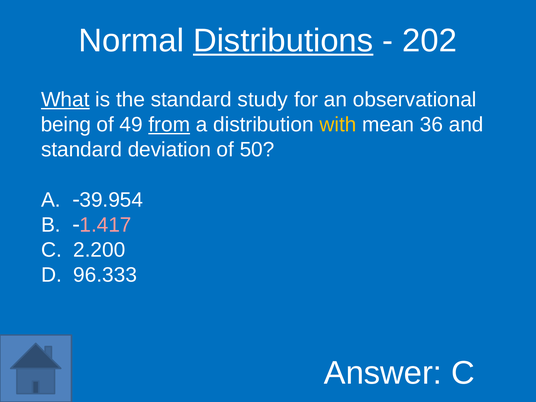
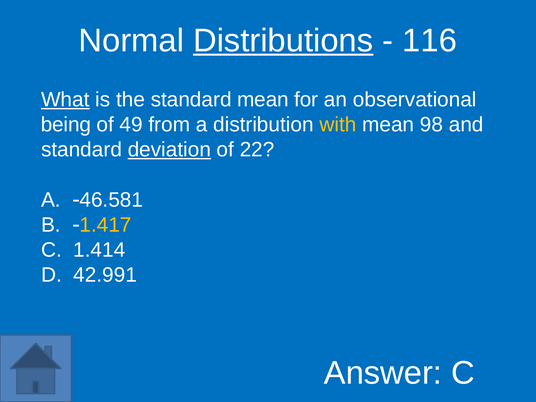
202: 202 -> 116 (430, 41)
standard study: study -> mean (263, 100)
from underline: present -> none (169, 125)
36: 36 -> 98 (432, 125)
deviation underline: none -> present (169, 150)
50: 50 -> 22 (257, 150)
39.954: 39.954 -> 46.581 (111, 200)
1.417 colour: pink -> yellow (106, 225)
2.200: 2.200 -> 1.414 (99, 250)
96.333: 96.333 -> 42.991 (105, 275)
